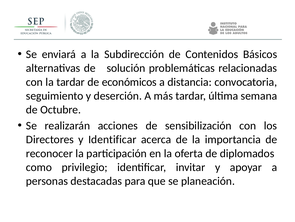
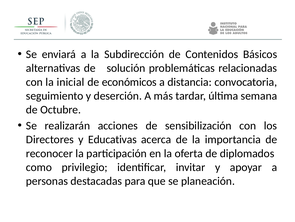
la tardar: tardar -> inicial (71, 82)
y Identificar: Identificar -> Educativas (112, 139)
